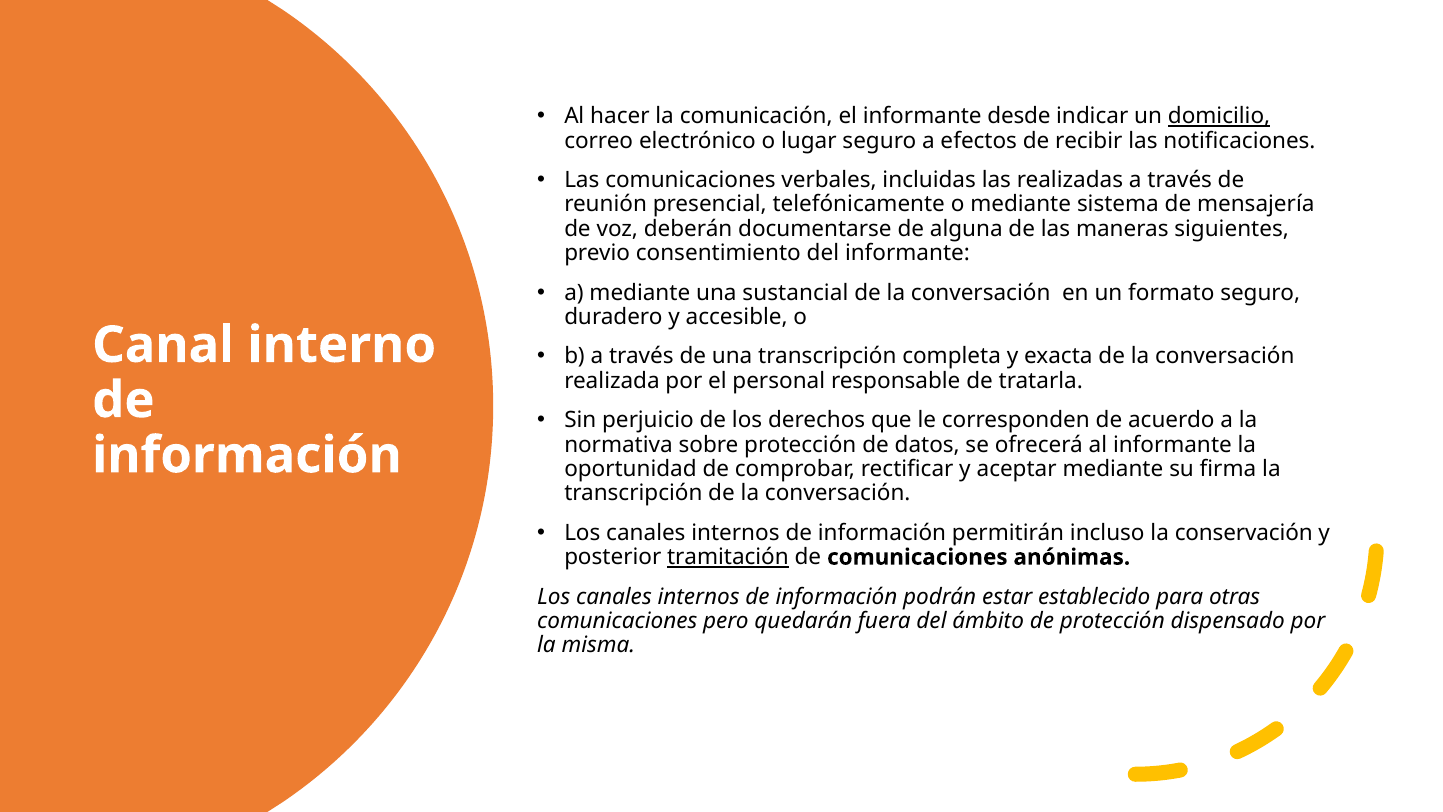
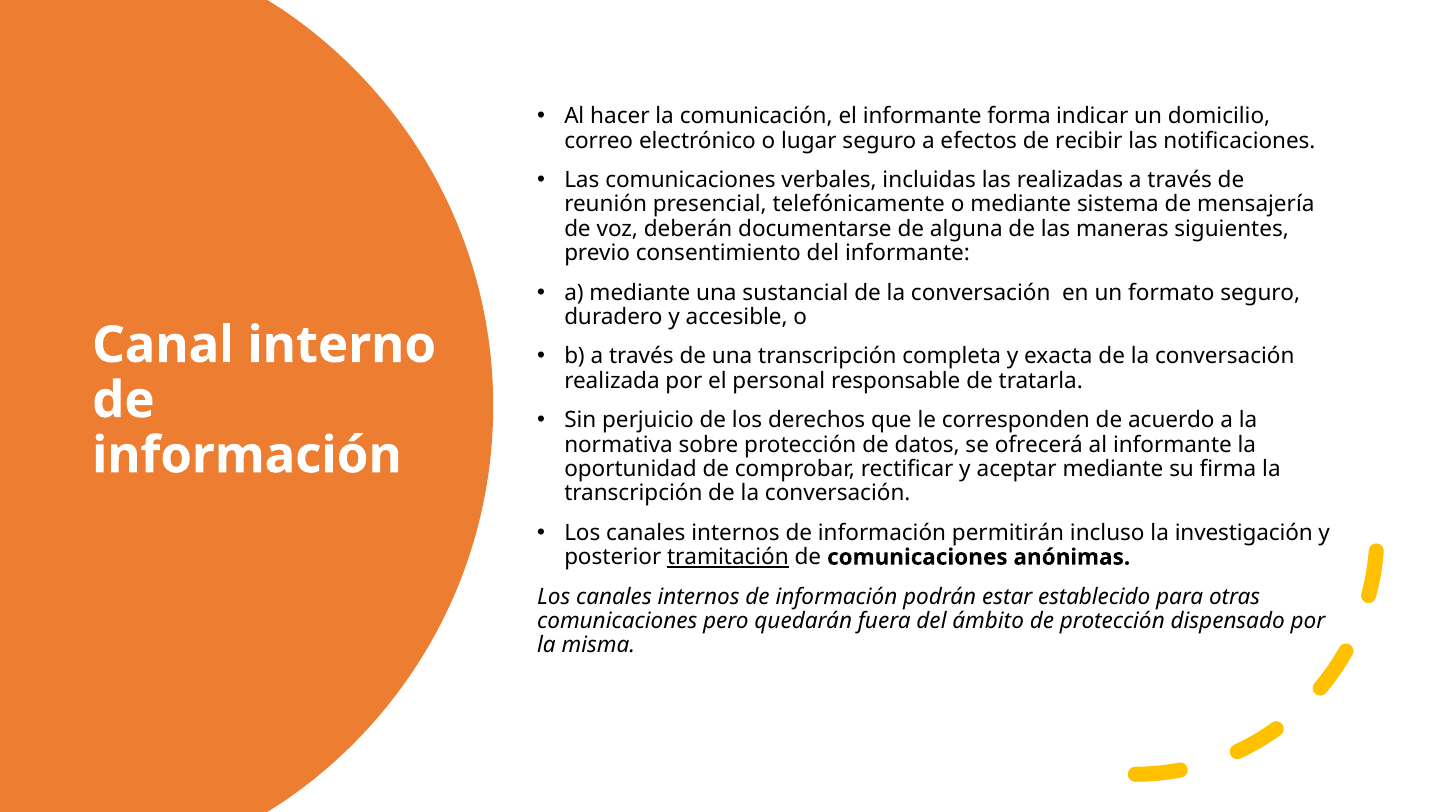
desde: desde -> forma (1019, 116)
domicilio underline: present -> none (1219, 116)
conservación: conservación -> investigación (1244, 533)
